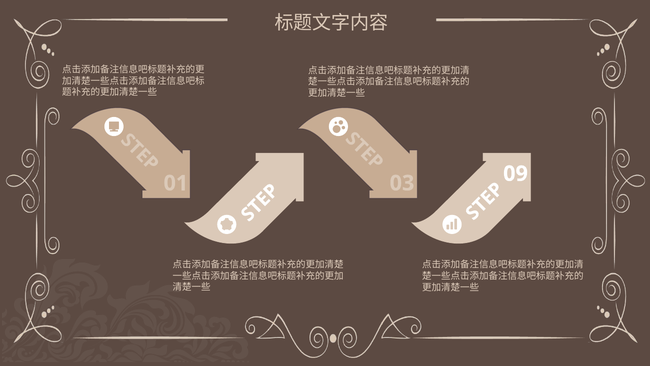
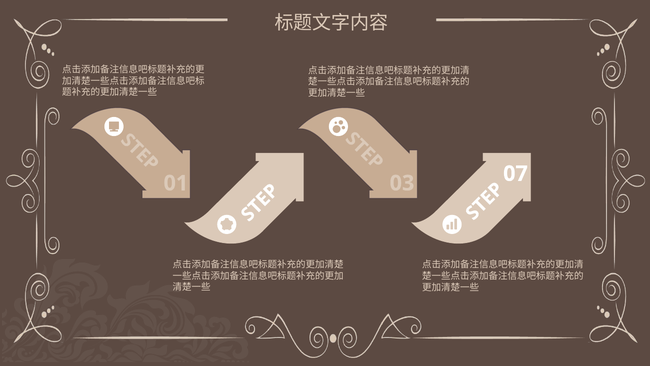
09: 09 -> 07 (516, 174)
